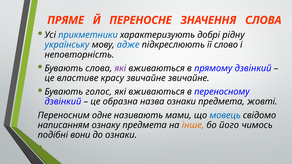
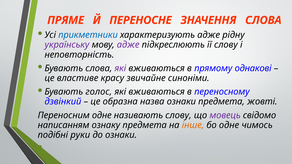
характеризують добрі: добрі -> адже (209, 35)
українську colour: blue -> purple (67, 45)
адже colour: blue -> purple (128, 45)
її слово: слово -> слову (226, 45)
прямому дзвінкий: дзвінкий -> однакові (253, 68)
звичайне звичайне: звичайне -> синоніми (189, 78)
називають мами: мами -> слову (178, 115)
мовець colour: blue -> purple (225, 115)
бо його: його -> одне (229, 125)
вони: вони -> руки (80, 135)
